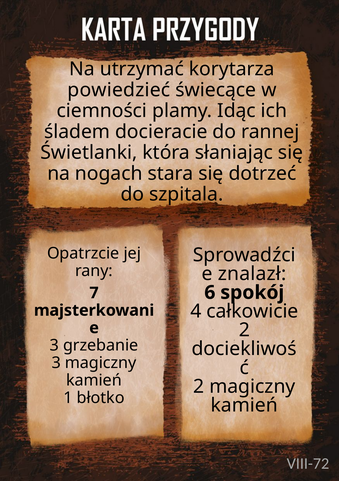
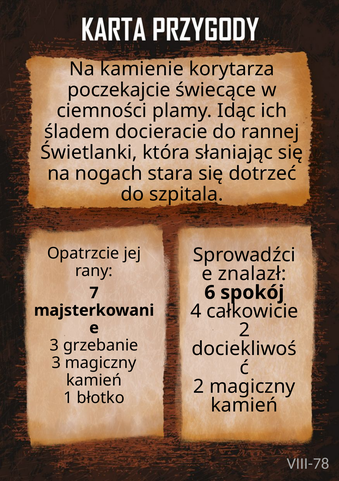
utrzymać: utrzymać -> kamienie (142, 69)
powiedzieć: powiedzieć -> poczekajcie (119, 90)
VIII-72: VIII-72 -> VIII-78 (308, 464)
